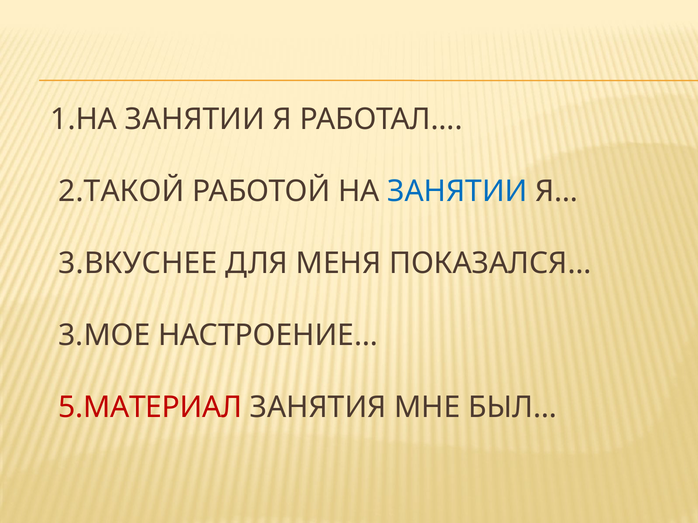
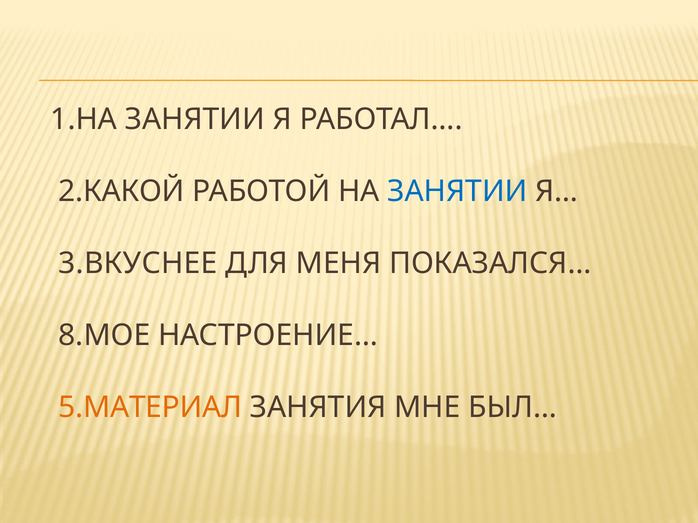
2.ТАКОЙ: 2.ТАКОЙ -> 2.КАКОЙ (121, 191)
3.МОЕ: 3.МОЕ -> 8.МОЕ (104, 336)
5.МАТЕРИАЛ colour: red -> orange (150, 408)
